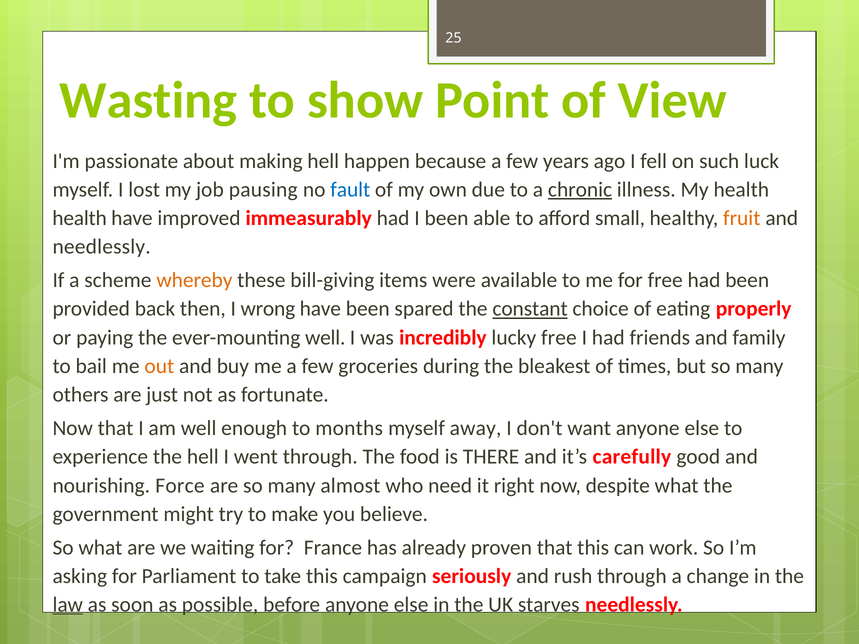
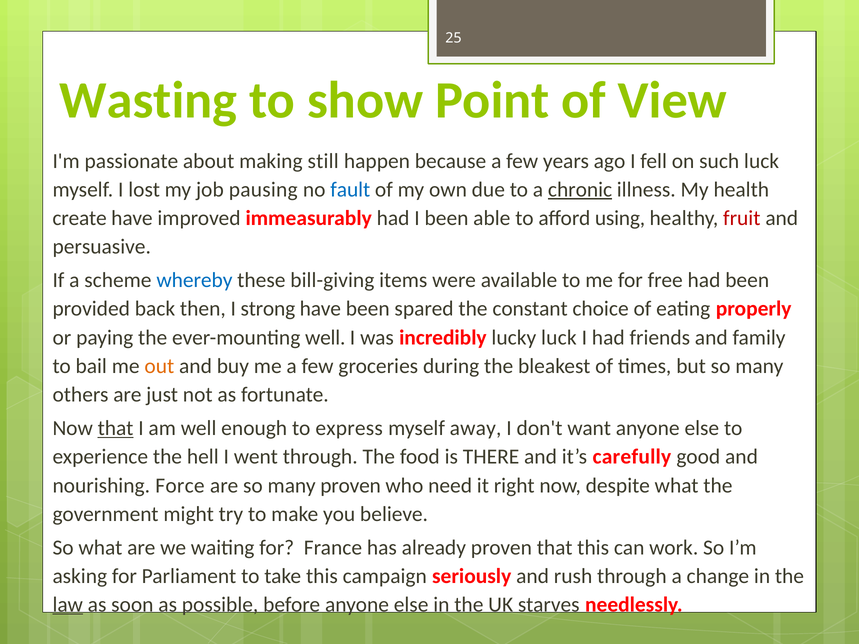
making hell: hell -> still (323, 161)
health: health -> create (80, 218)
small: small -> using (620, 218)
fruit colour: orange -> red (742, 218)
needlessly: needlessly -> persuasive (102, 247)
whereby colour: orange -> blue (194, 280)
wrong: wrong -> strong (268, 309)
constant underline: present -> none (530, 309)
lucky free: free -> luck (559, 338)
that underline: none -> present (116, 428)
months: months -> express (349, 428)
many almost: almost -> proven (351, 486)
